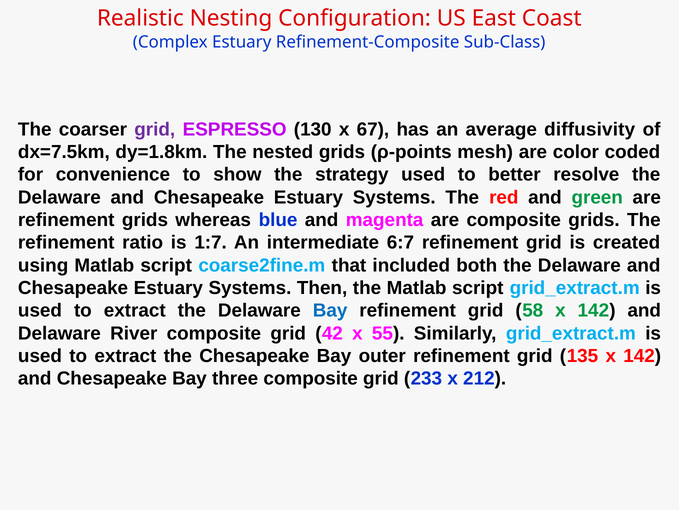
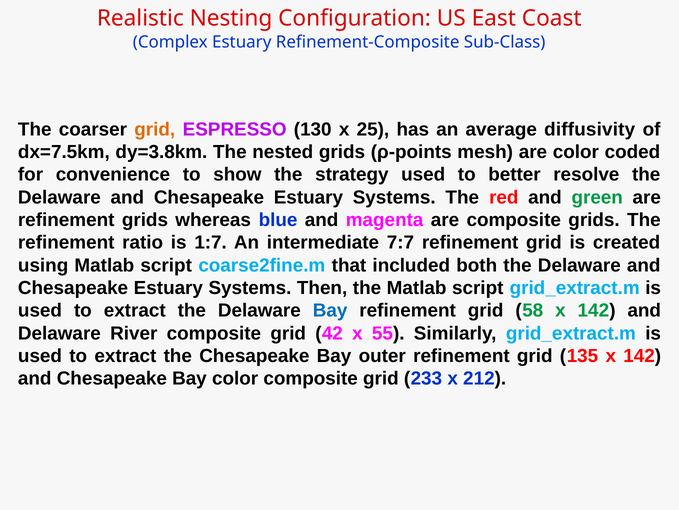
grid colour: purple -> orange (155, 129)
67: 67 -> 25 (373, 129)
dy=1.8km: dy=1.8km -> dy=3.8km (161, 152)
6:7: 6:7 -> 7:7 (400, 242)
Bay three: three -> color (235, 378)
